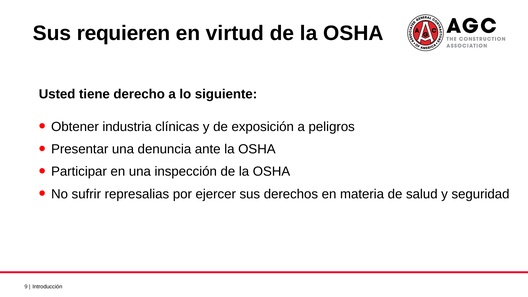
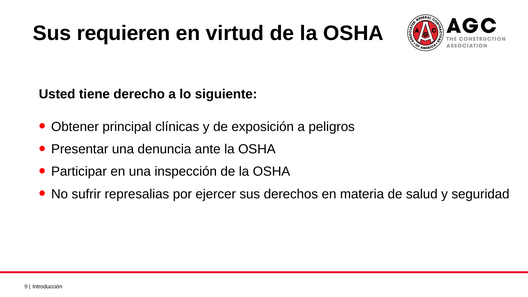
industria: industria -> principal (127, 127)
